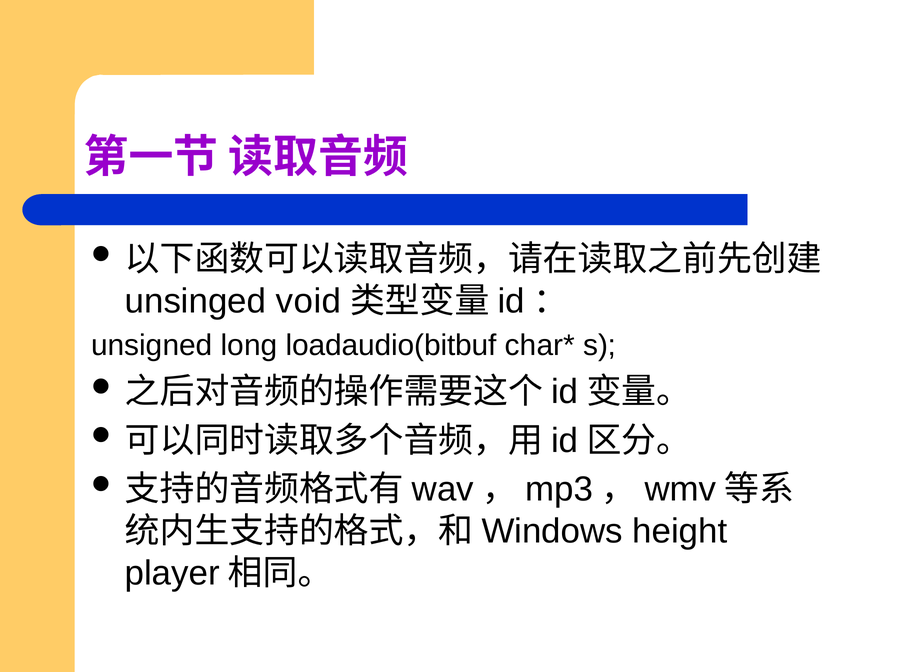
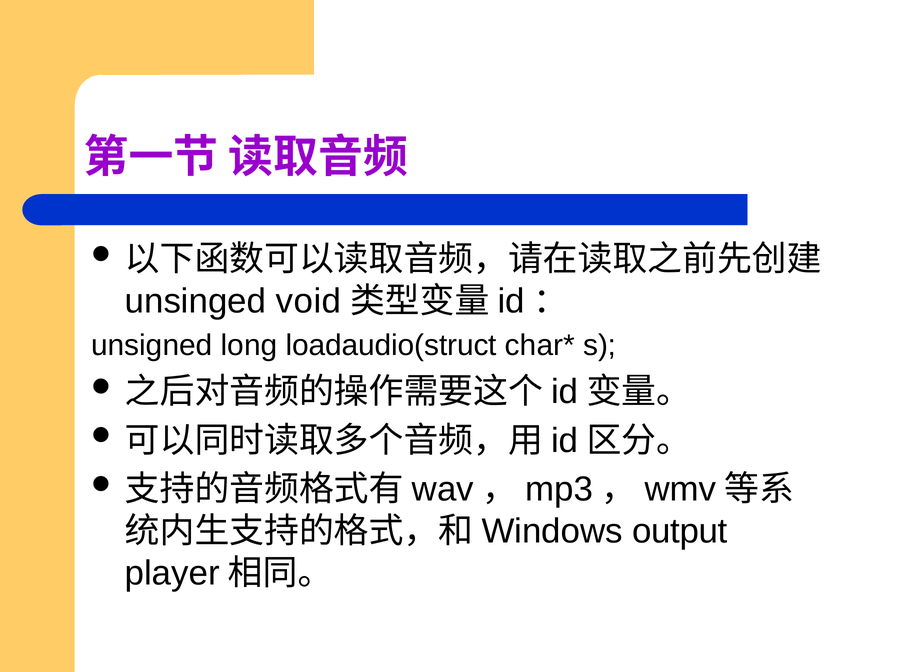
loadaudio(bitbuf: loadaudio(bitbuf -> loadaudio(struct (391, 346)
height: height -> output (680, 532)
